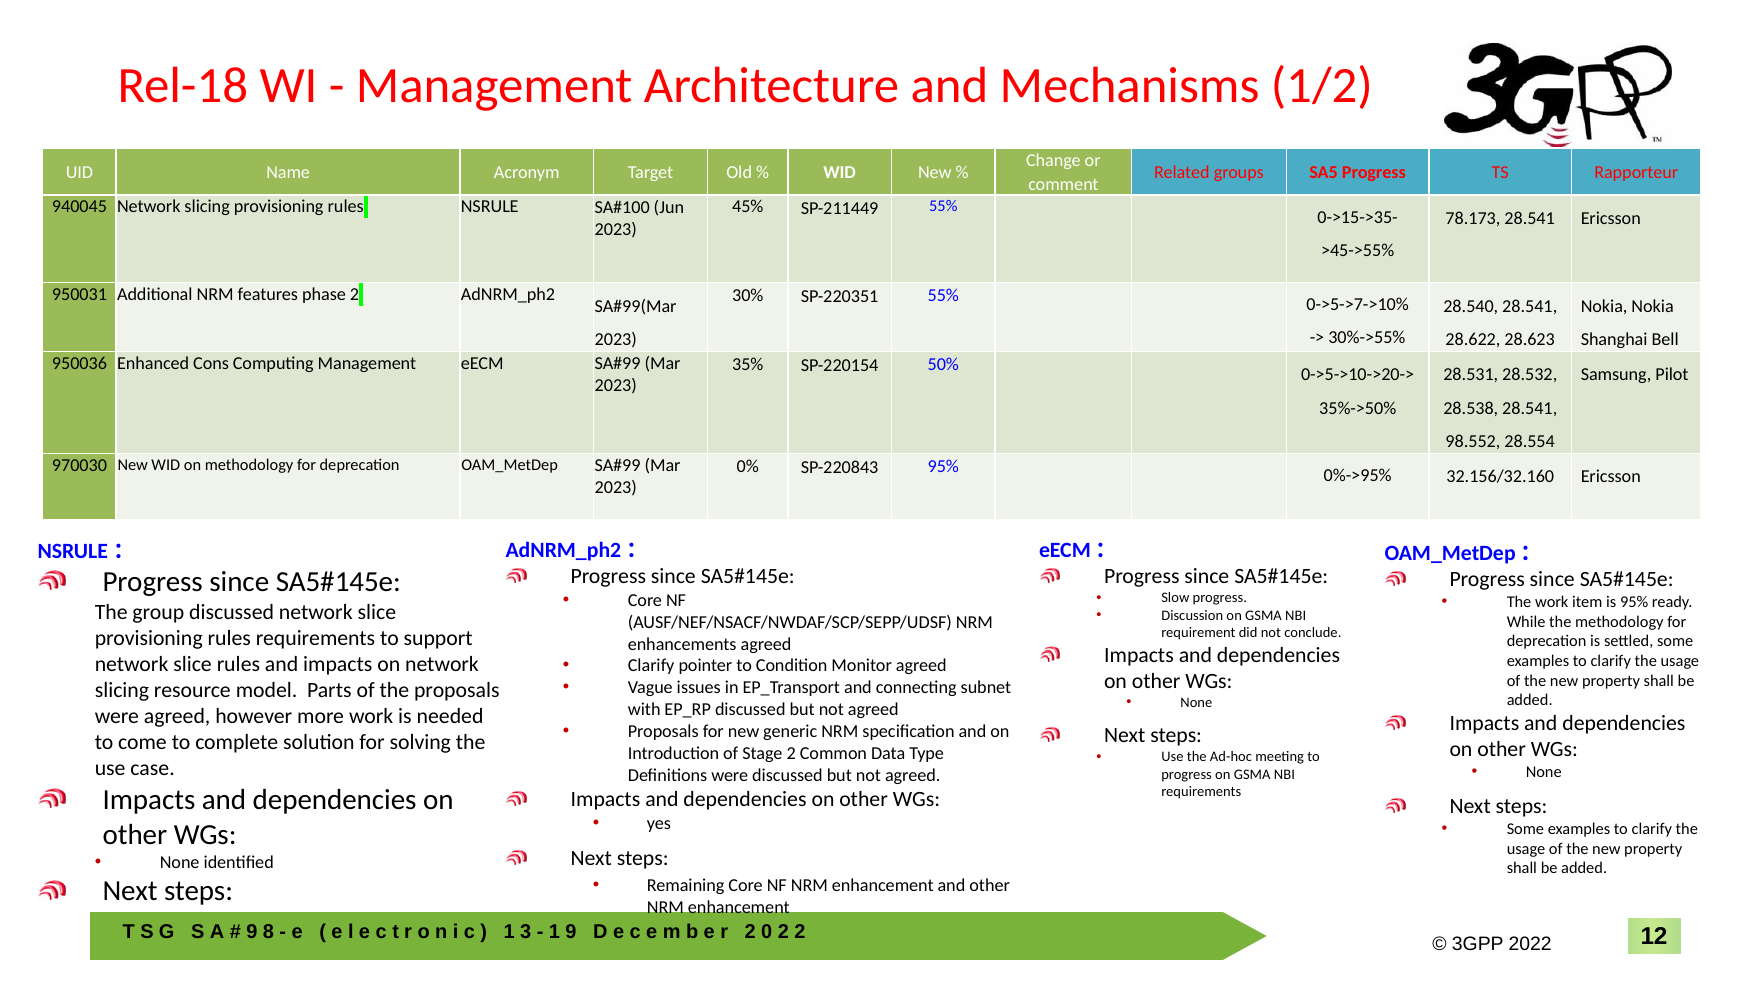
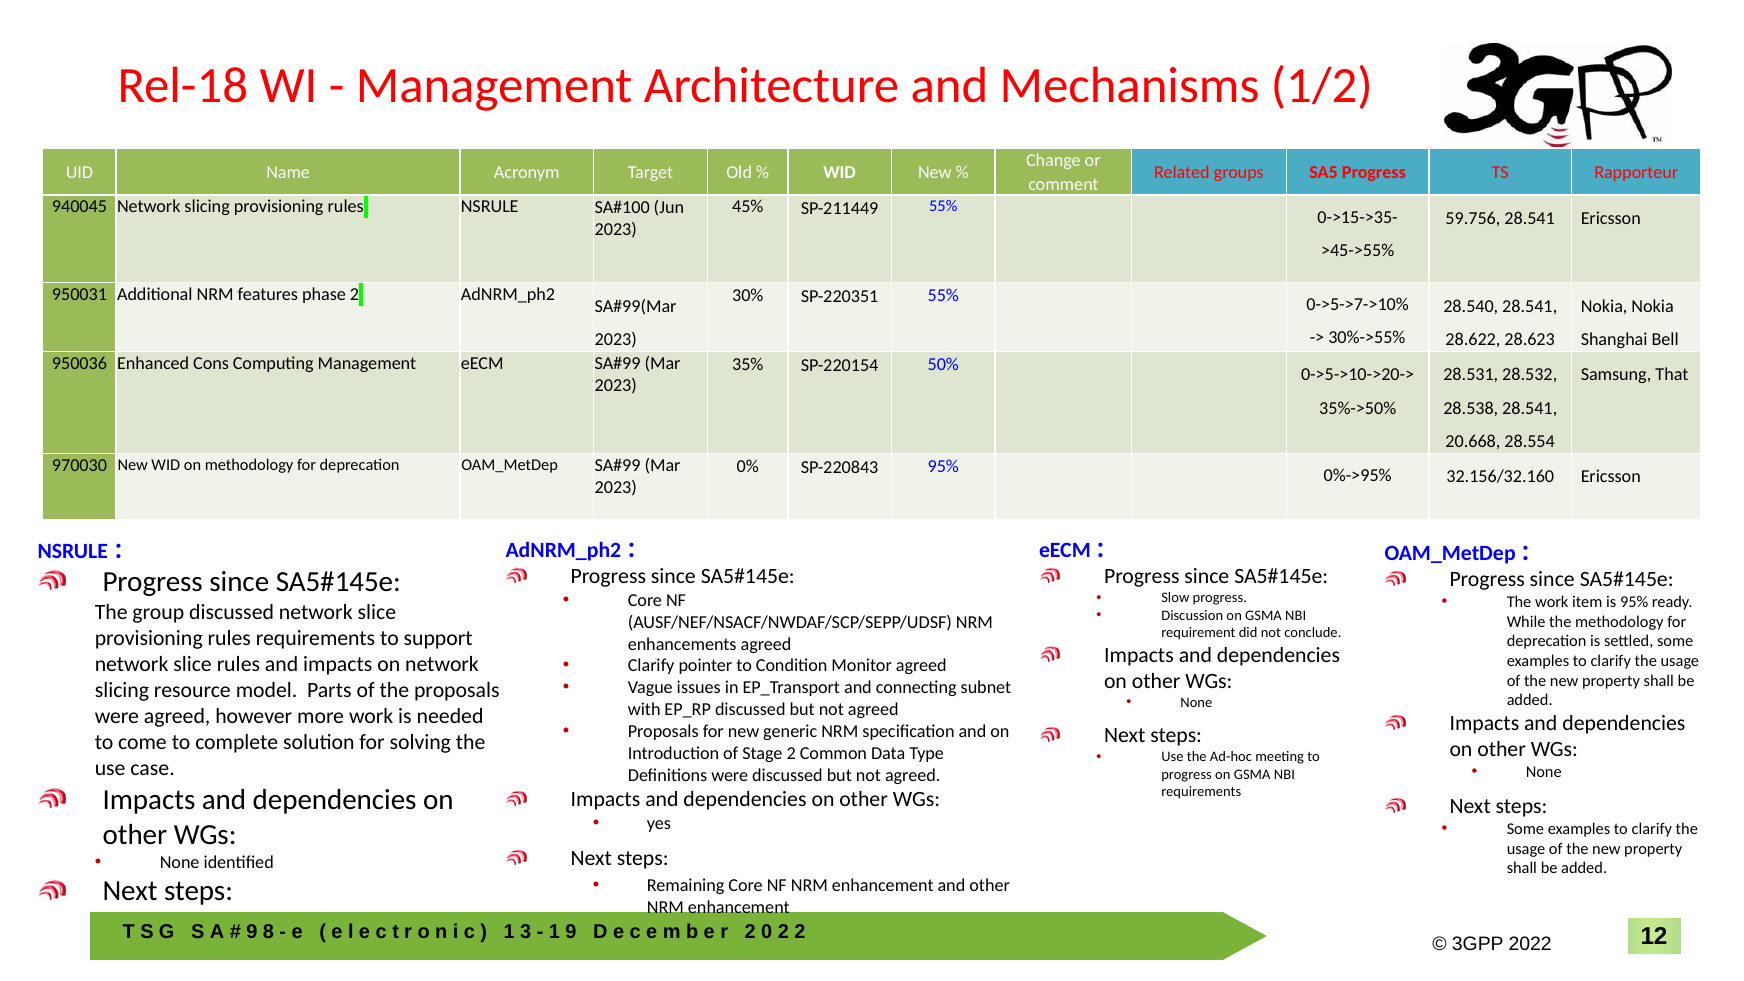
78.173: 78.173 -> 59.756 (1473, 218)
Pilot: Pilot -> That (1672, 375)
98.552: 98.552 -> 20.668 (1473, 441)
